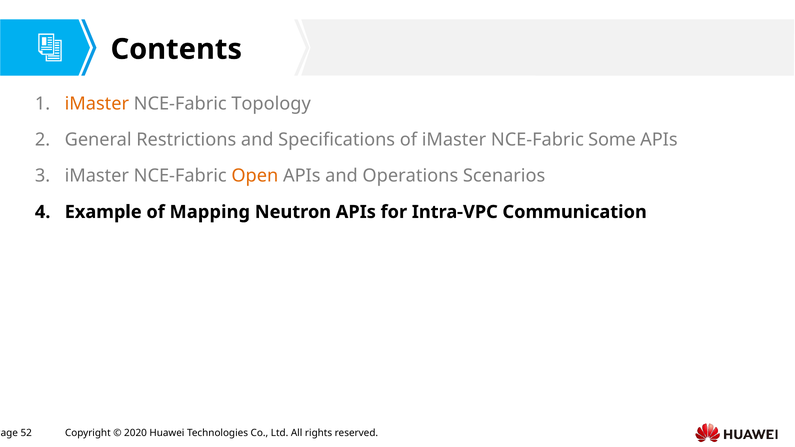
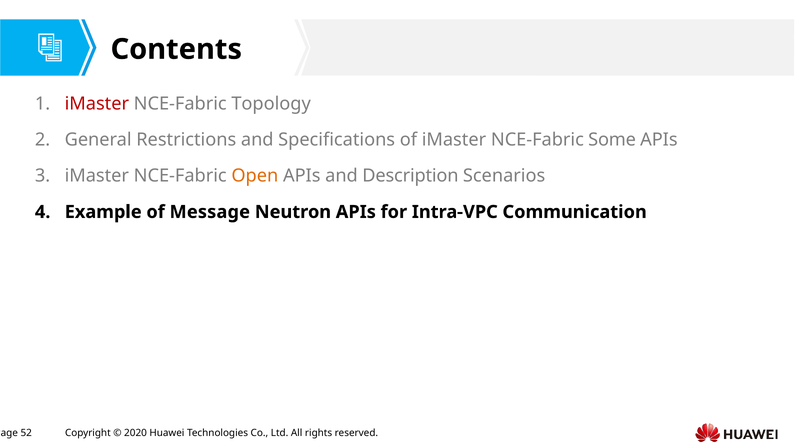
iMaster colour: orange -> red (97, 104)
Operations: Operations -> Description (410, 176)
Mapping: Mapping -> Message (210, 212)
